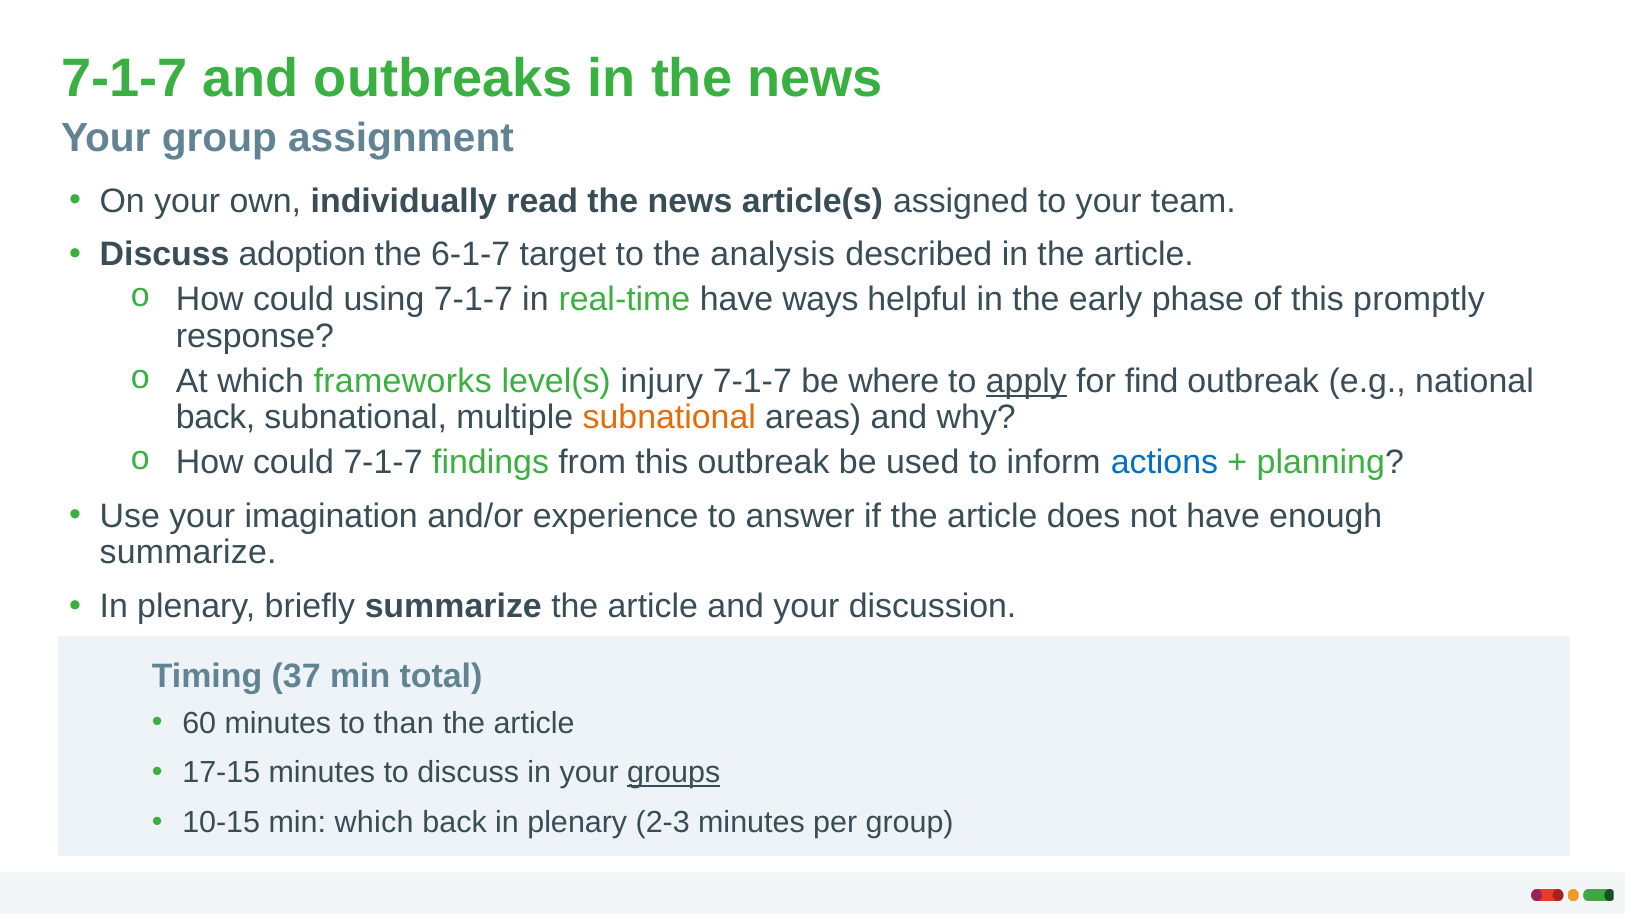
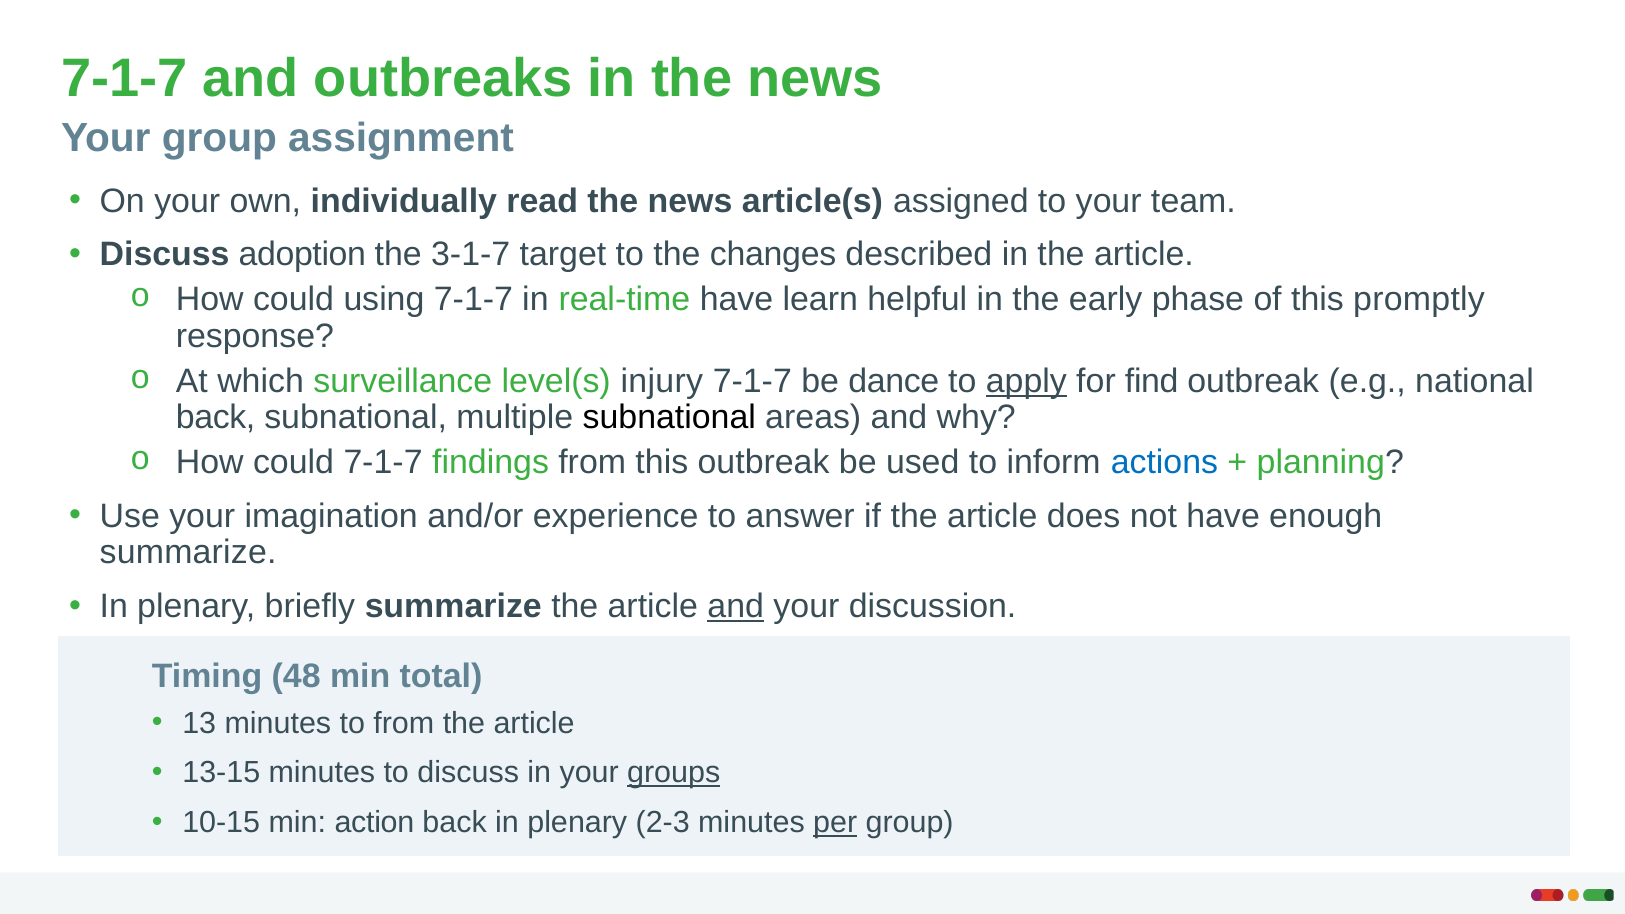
6-1-7: 6-1-7 -> 3-1-7 (471, 255)
analysis: analysis -> changes (773, 255)
ways: ways -> learn (820, 300)
frameworks: frameworks -> surveillance (403, 381)
where: where -> dance (894, 381)
subnational colour: orange -> black (669, 418)
and underline: none -> present (736, 606)
37: 37 -> 48 (296, 676)
60: 60 -> 13 (199, 723)
to than: than -> from (404, 723)
17-15: 17-15 -> 13-15 (221, 773)
min which: which -> action (374, 823)
per underline: none -> present (835, 823)
